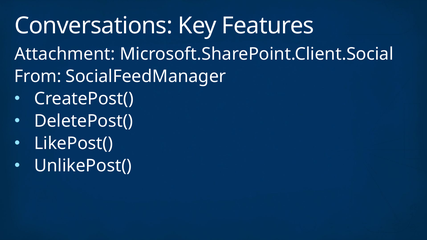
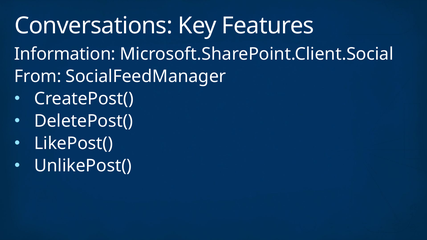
Attachment: Attachment -> Information (65, 54)
